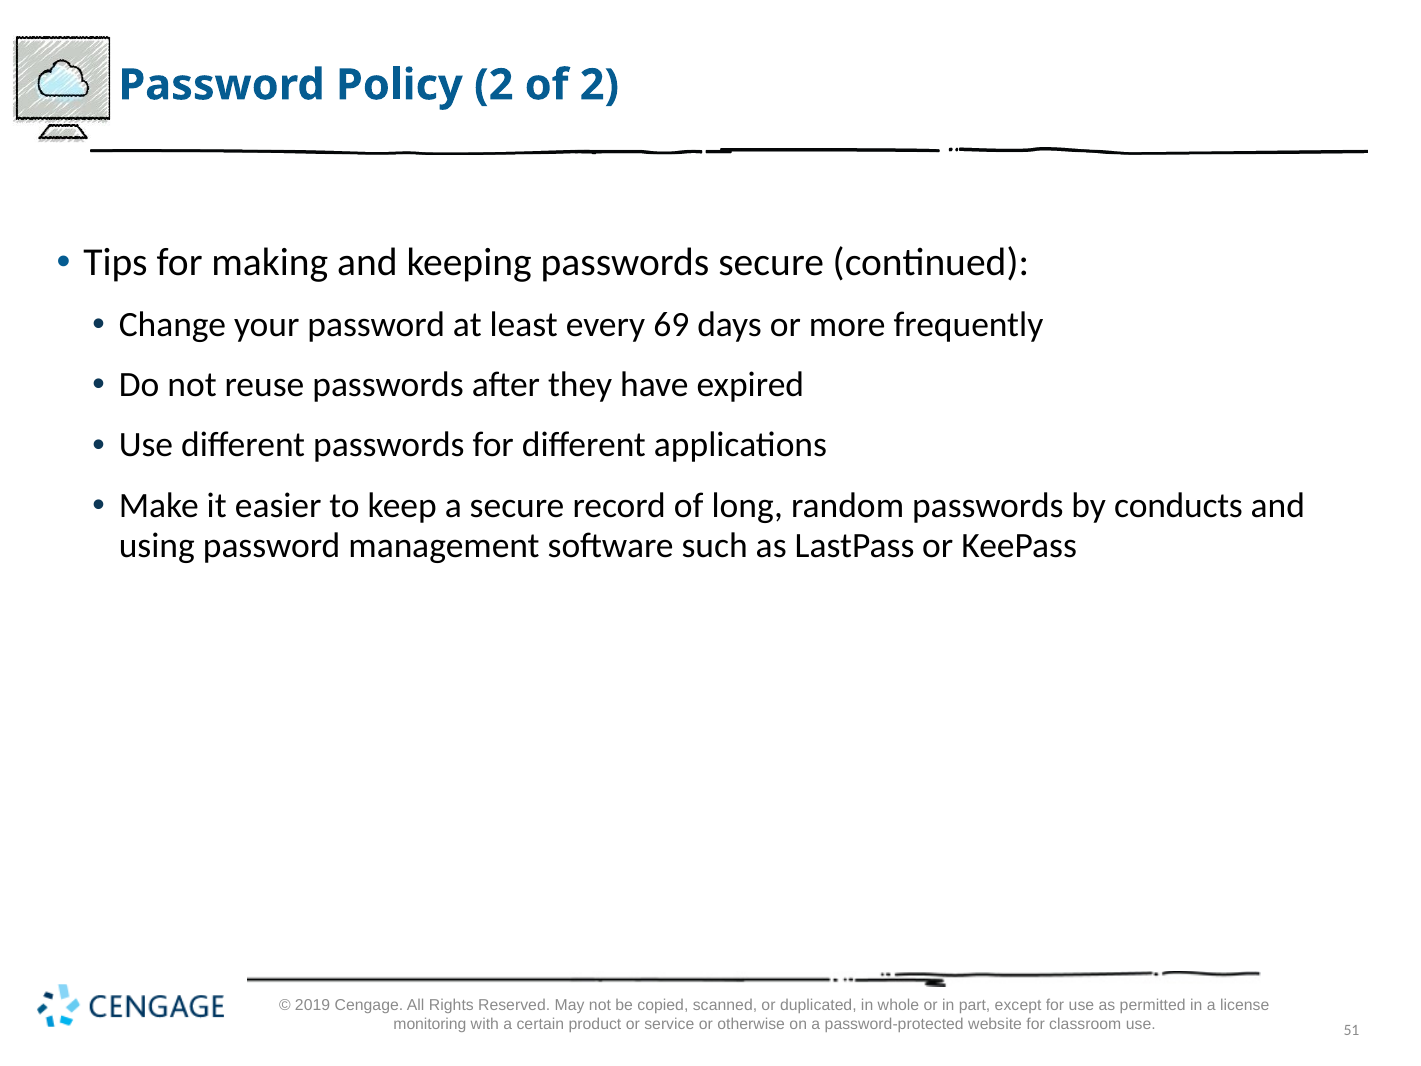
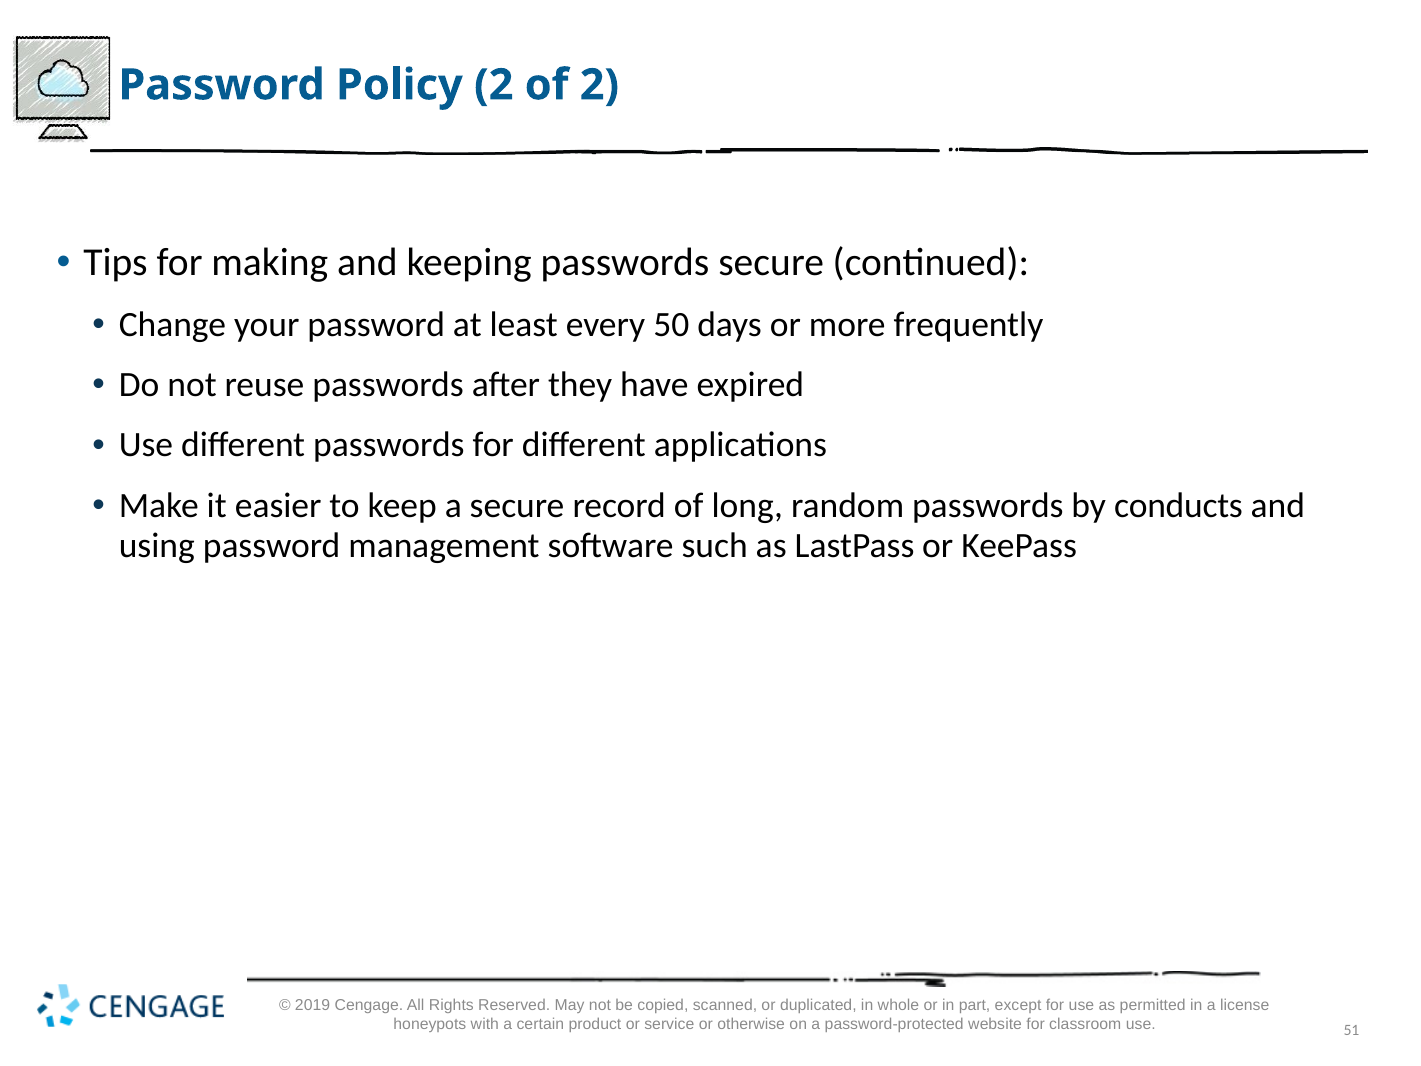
69: 69 -> 50 (671, 325)
monitoring: monitoring -> honeypots (430, 1024)
